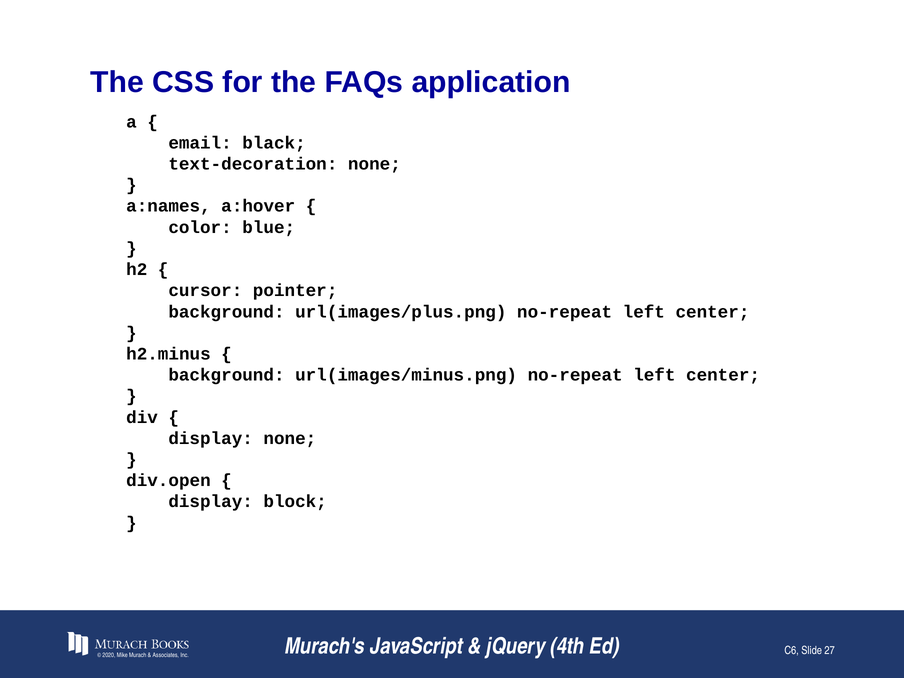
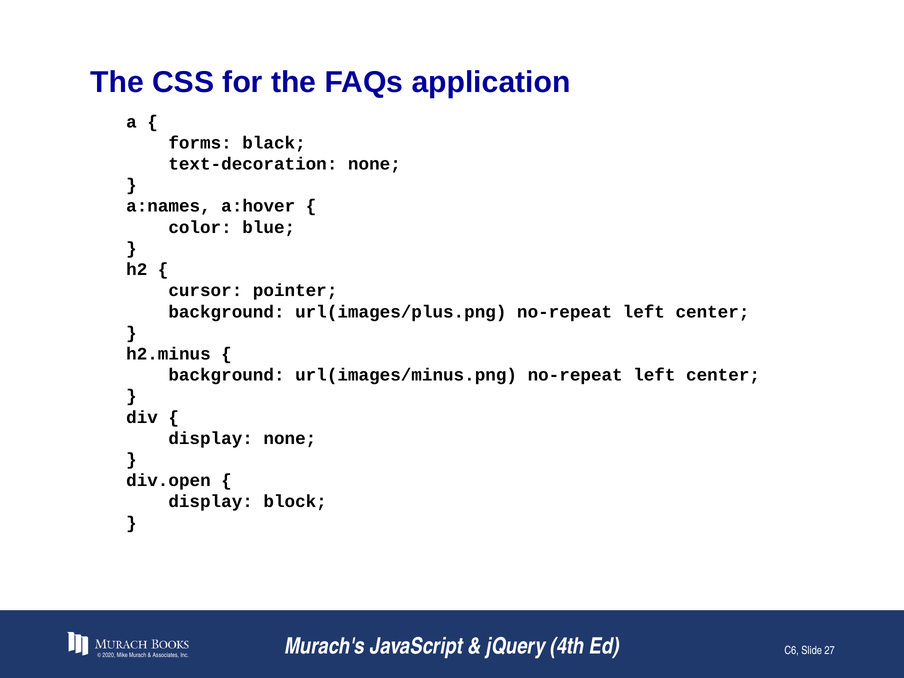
email: email -> forms (200, 143)
